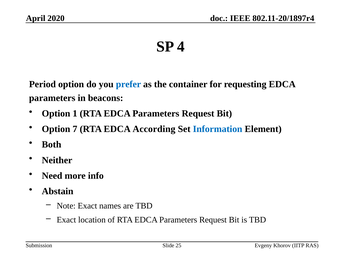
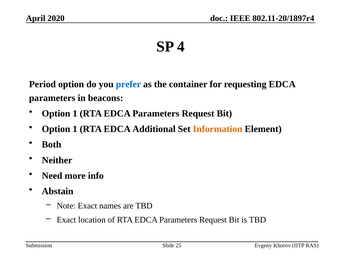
7: 7 -> 1 (75, 129)
According: According -> Additional (154, 129)
Information colour: blue -> orange (218, 129)
